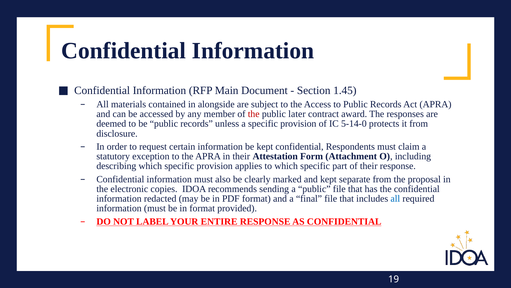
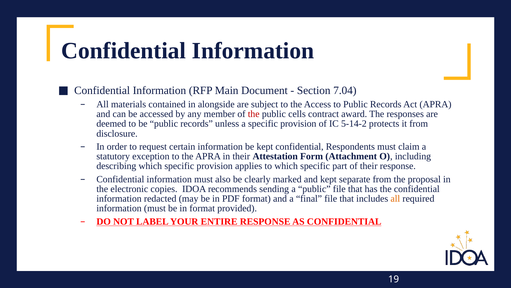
1.45: 1.45 -> 7.04 (345, 90)
later: later -> cells (297, 114)
5-14-0: 5-14-0 -> 5-14-2 (354, 124)
all colour: blue -> orange (395, 198)
